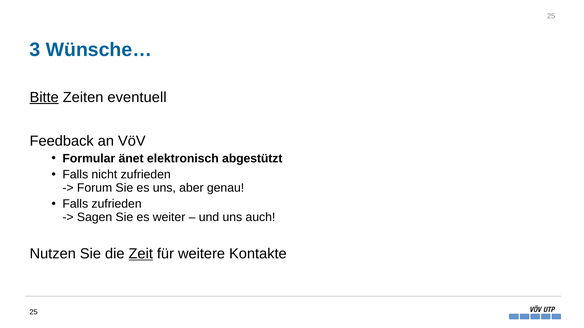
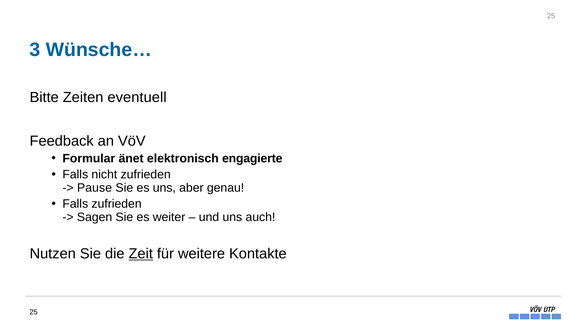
Bitte underline: present -> none (44, 97)
abgestützt: abgestützt -> engagierte (252, 159)
Forum: Forum -> Pause (95, 188)
